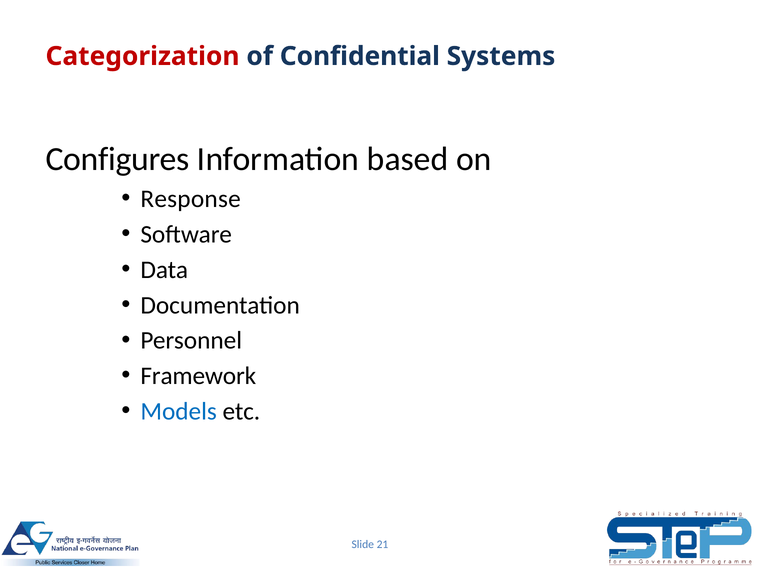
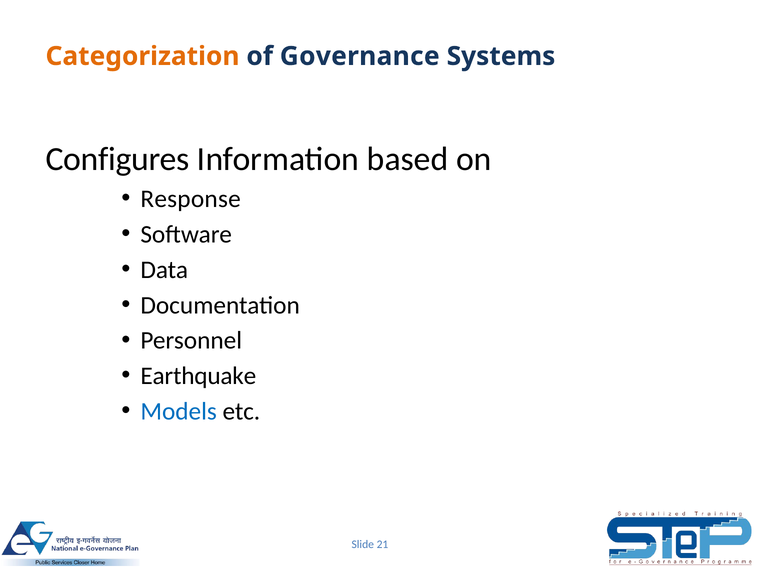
Categorization colour: red -> orange (143, 56)
Confidential: Confidential -> Governance (360, 56)
Framework: Framework -> Earthquake (198, 376)
